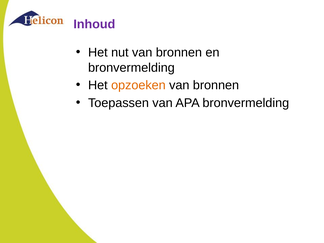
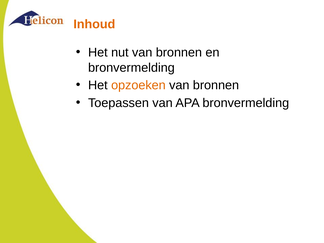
Inhoud colour: purple -> orange (94, 24)
